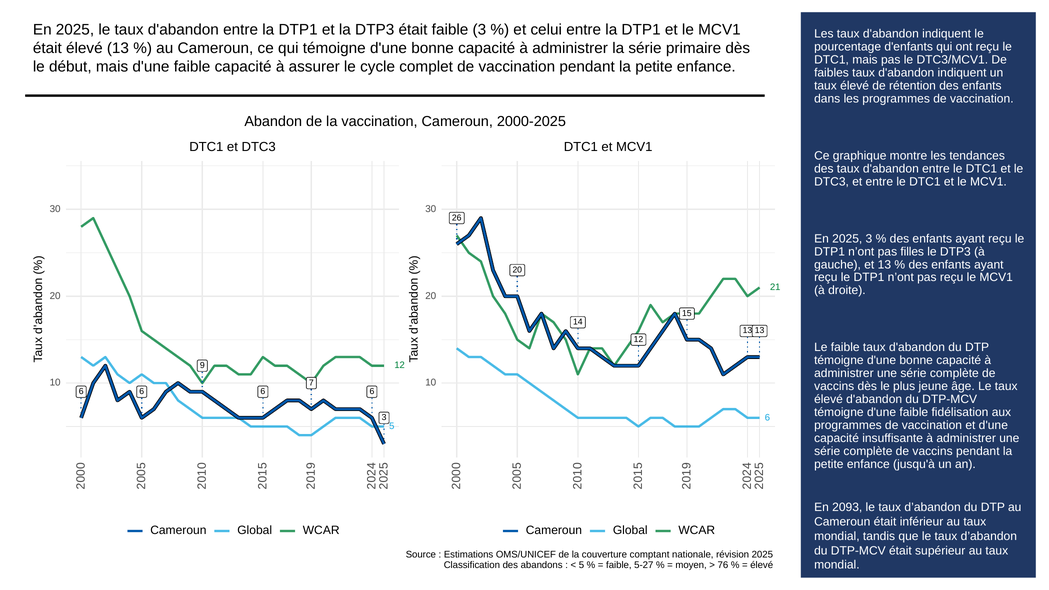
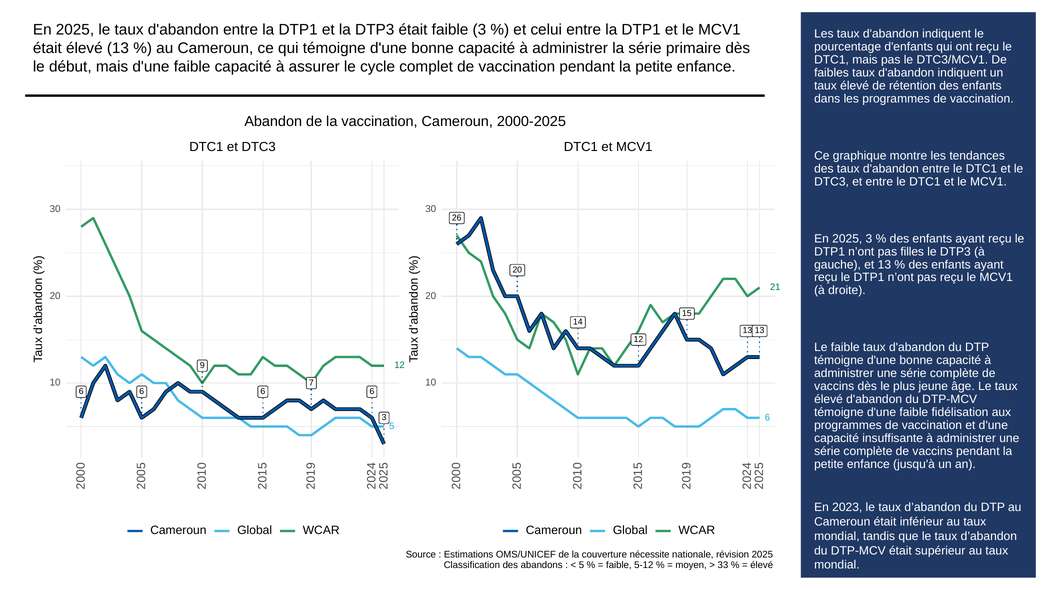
2093: 2093 -> 2023 (847, 507)
comptant: comptant -> nécessite (650, 555)
5-27: 5-27 -> 5-12 (644, 565)
76: 76 -> 33 (723, 565)
